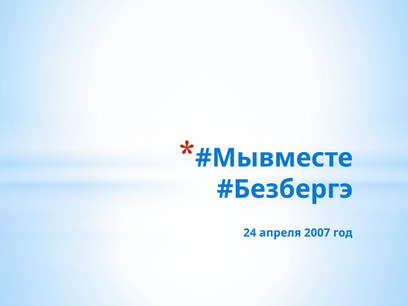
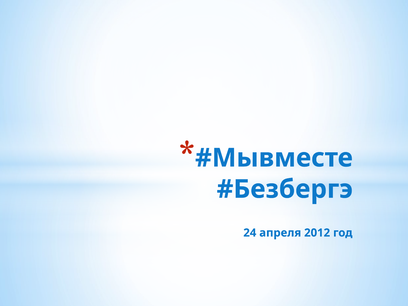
2007: 2007 -> 2012 (317, 233)
